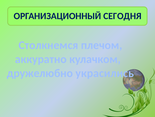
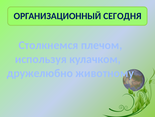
аккуратно: аккуратно -> используя (41, 59)
украсились: украсились -> животному (105, 73)
